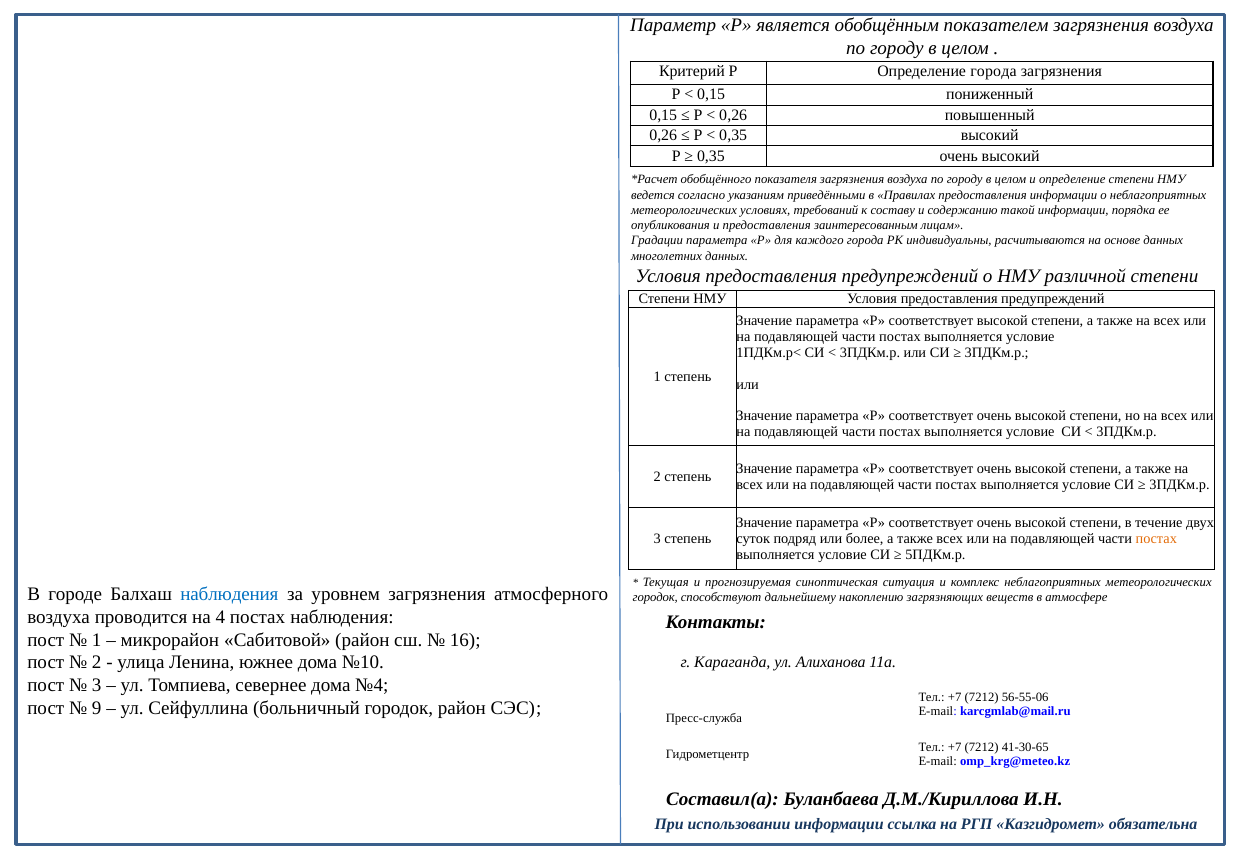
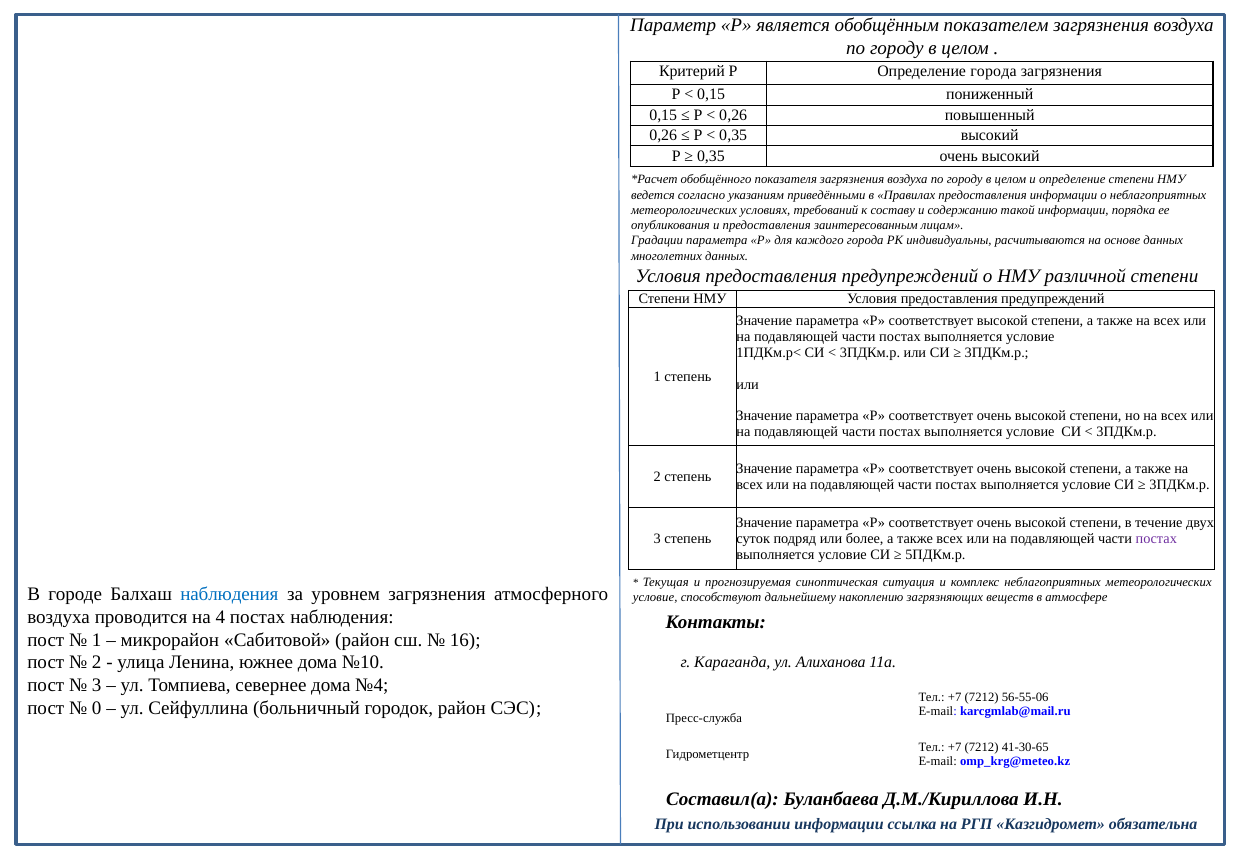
постах colour: orange -> purple (1156, 539)
городок: городок -> условие (655, 597)
9: 9 -> 0 (97, 709)
